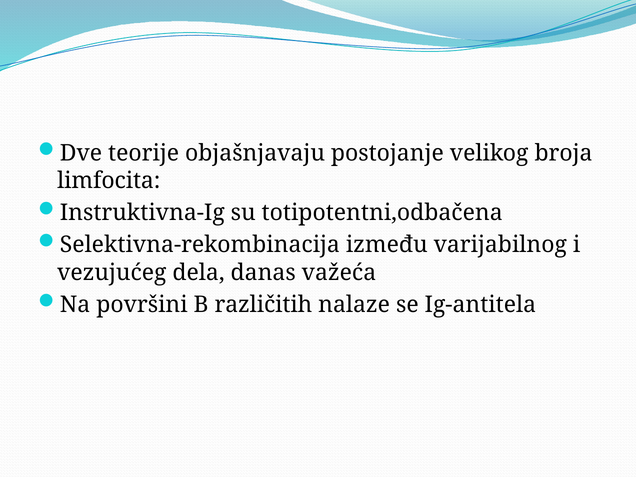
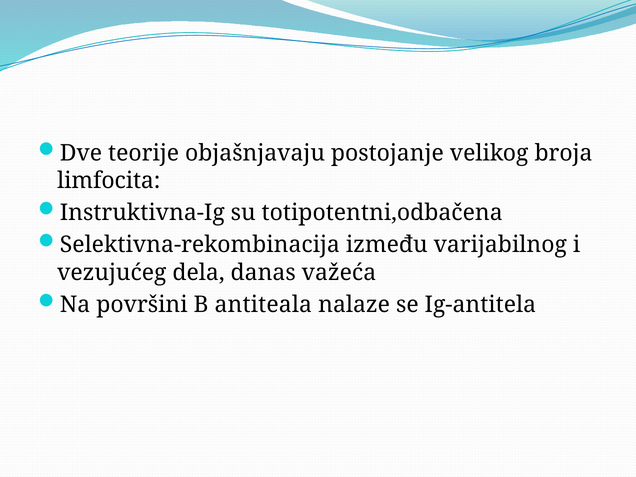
različitih: različitih -> antiteala (263, 305)
